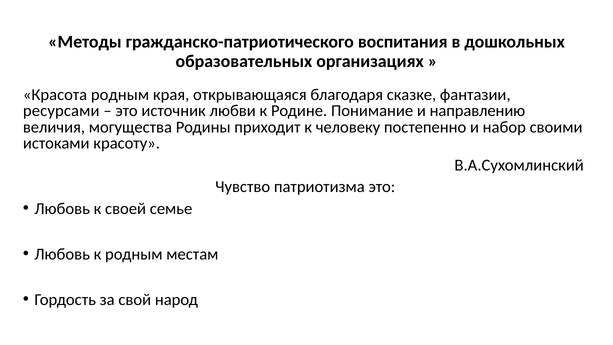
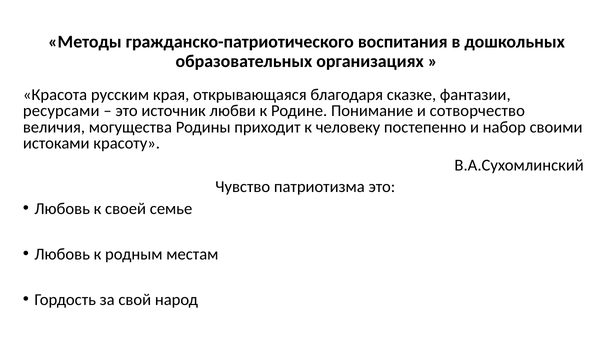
Красота родным: родным -> русским (120, 95)
направлению: направлению -> сотворчество (477, 111)
